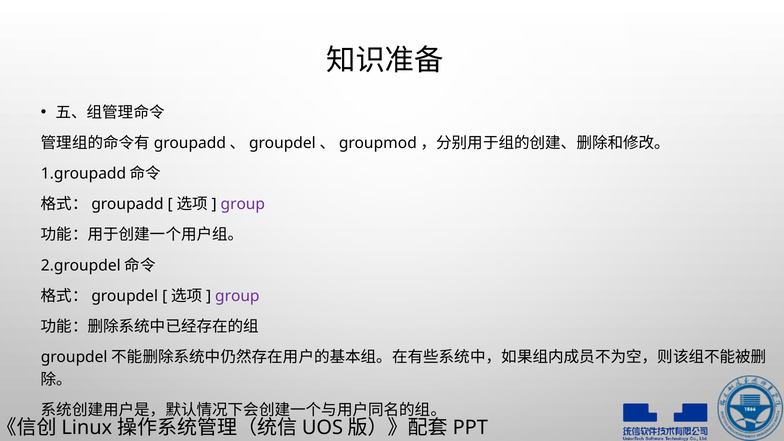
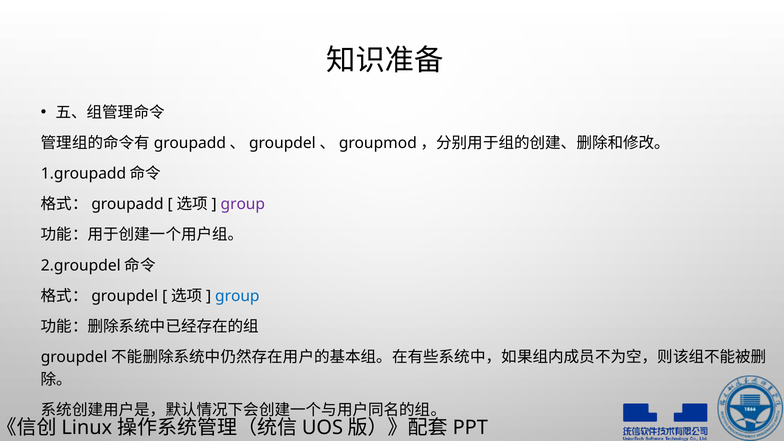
group colour: purple -> blue (237, 296)
